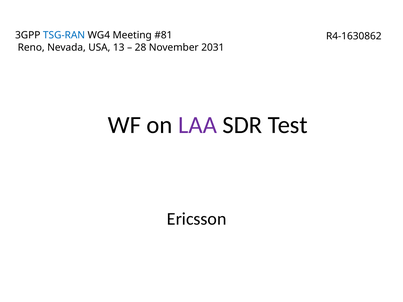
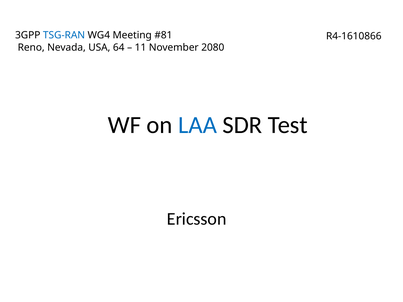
R4-1630862: R4-1630862 -> R4-1610866 (354, 36)
13: 13 -> 64 (119, 47)
28: 28 -> 11 (141, 47)
2031: 2031 -> 2080 (213, 47)
LAA colour: purple -> blue (198, 125)
